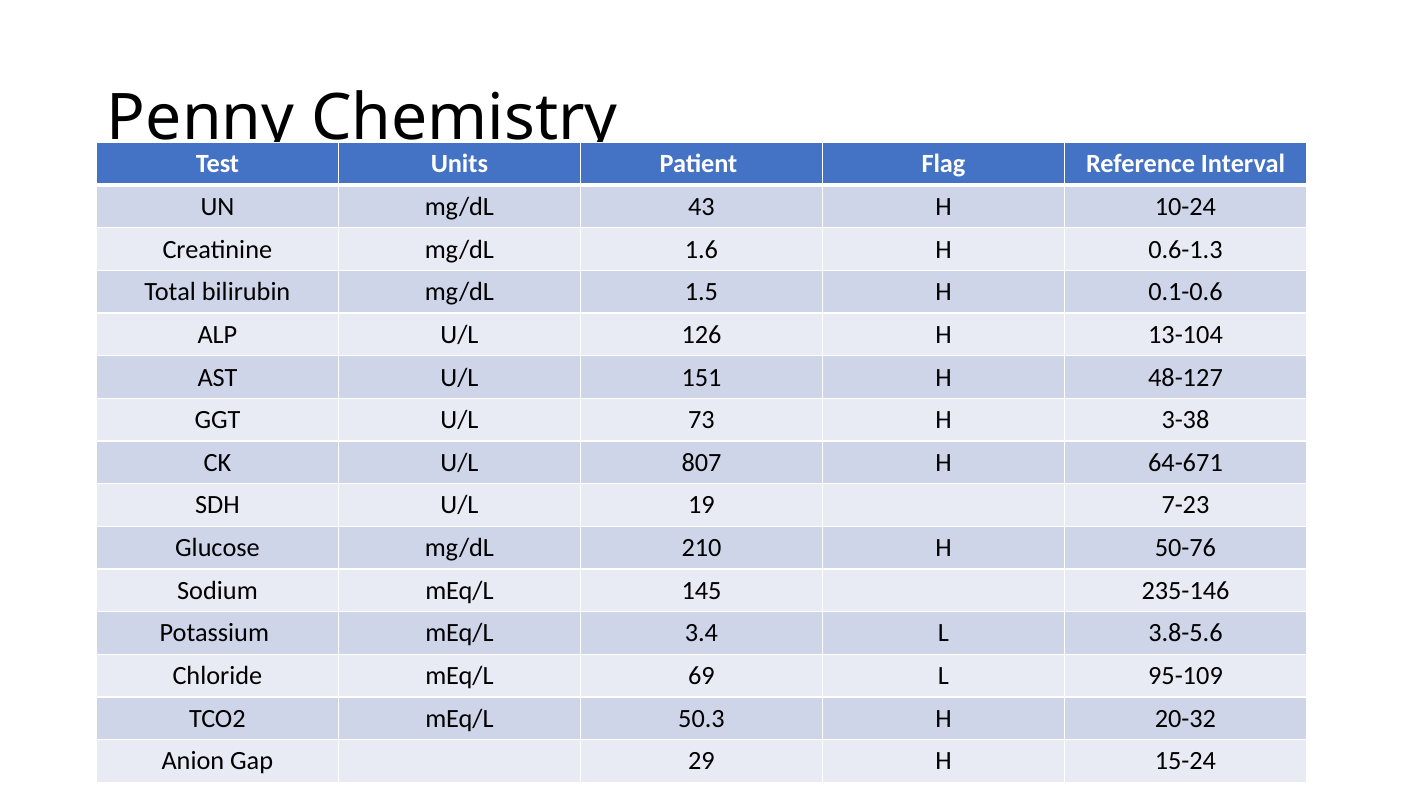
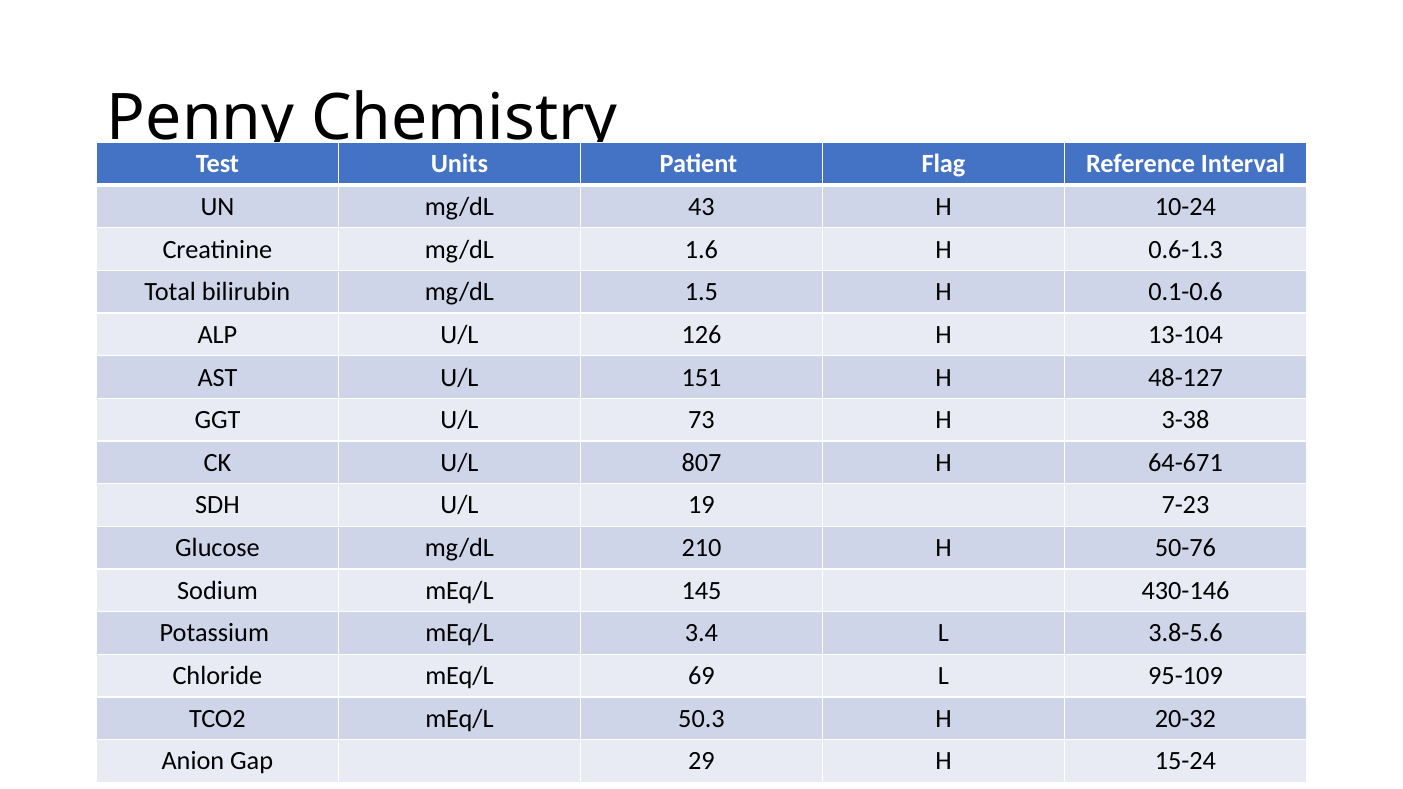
235-146: 235-146 -> 430-146 (1185, 591)
